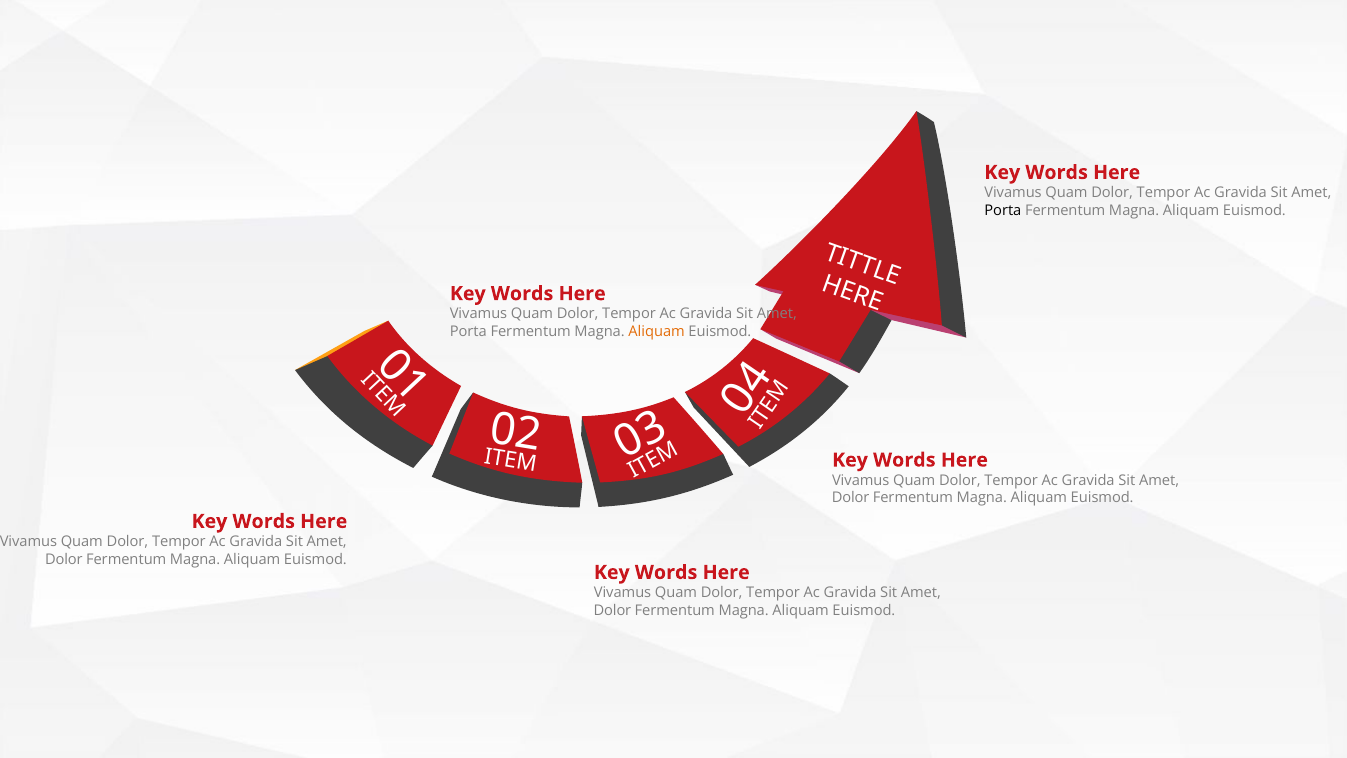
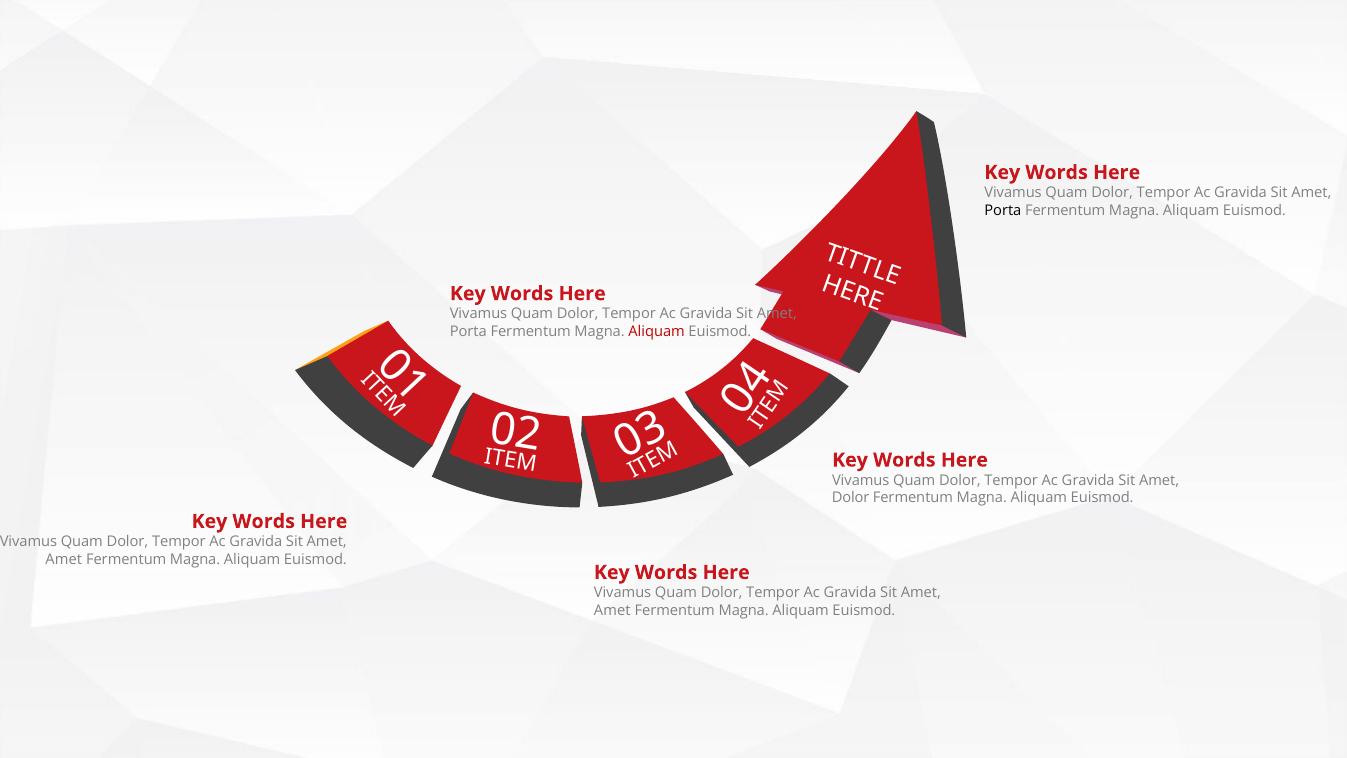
Aliquam colour: orange -> red (657, 332)
Dolor: Dolor -> Amet (64, 559)
Dolor: Dolor -> Amet (612, 610)
